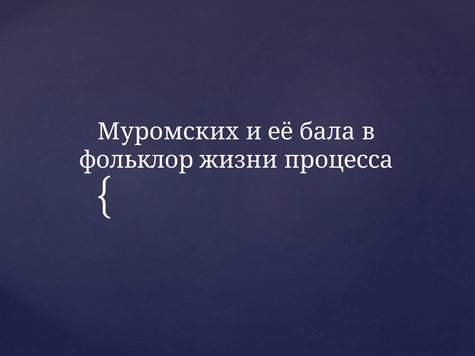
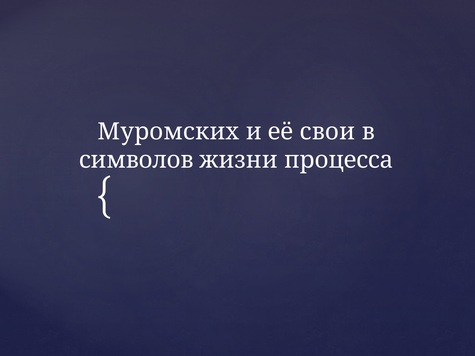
бала: бала -> свои (327, 132)
фольклор: фольклор -> символов (136, 160)
